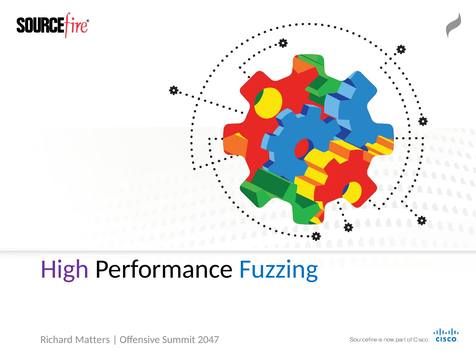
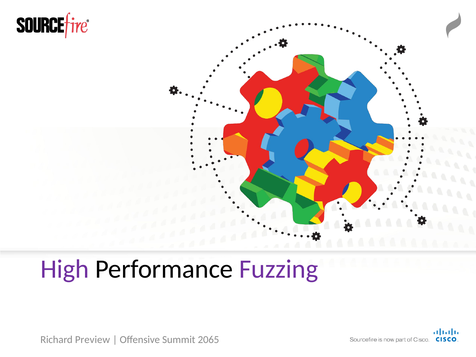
Fuzzing colour: blue -> purple (279, 269)
Matters: Matters -> Preview (93, 340)
2047: 2047 -> 2065 (208, 340)
